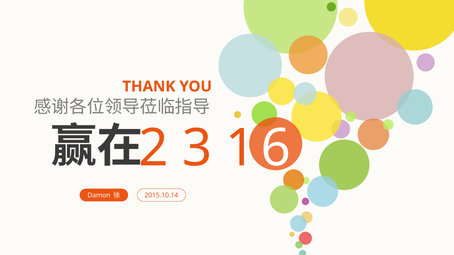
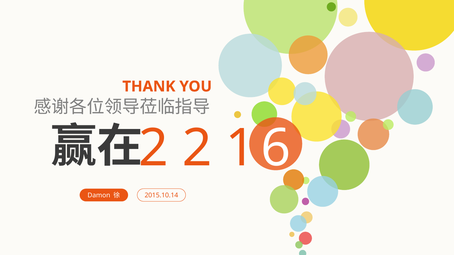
2 3: 3 -> 2 (197, 148)
